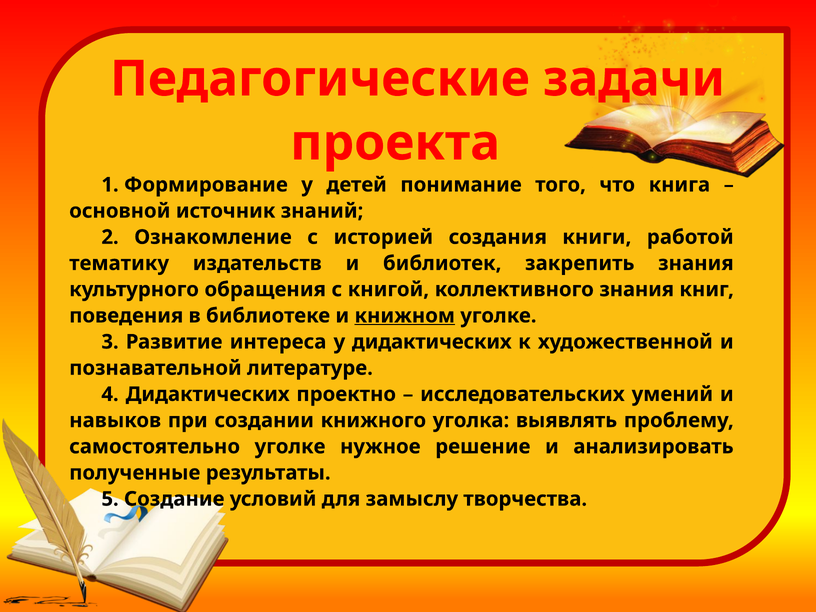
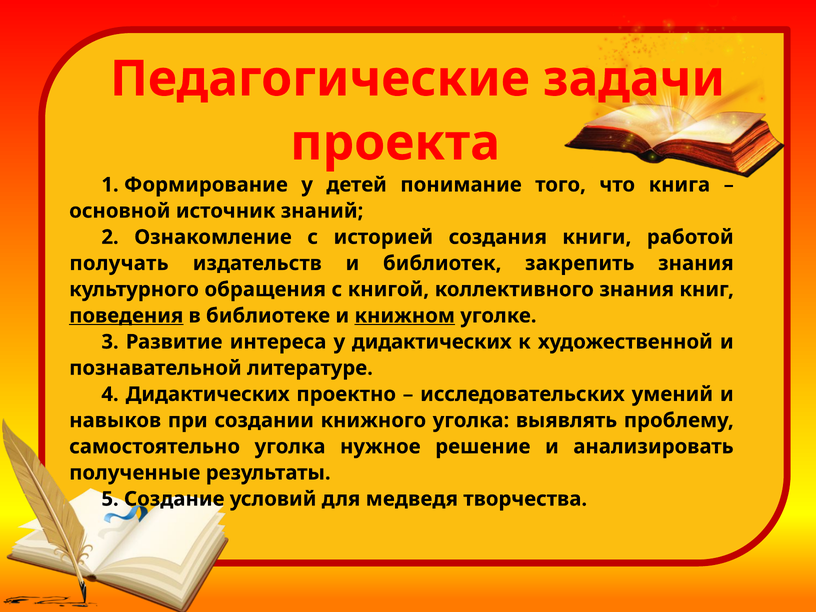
тематику: тематику -> получать (119, 263)
поведения underline: none -> present (126, 316)
самостоятельно уголке: уголке -> уголка (290, 447)
замыслу: замыслу -> медведя (412, 499)
